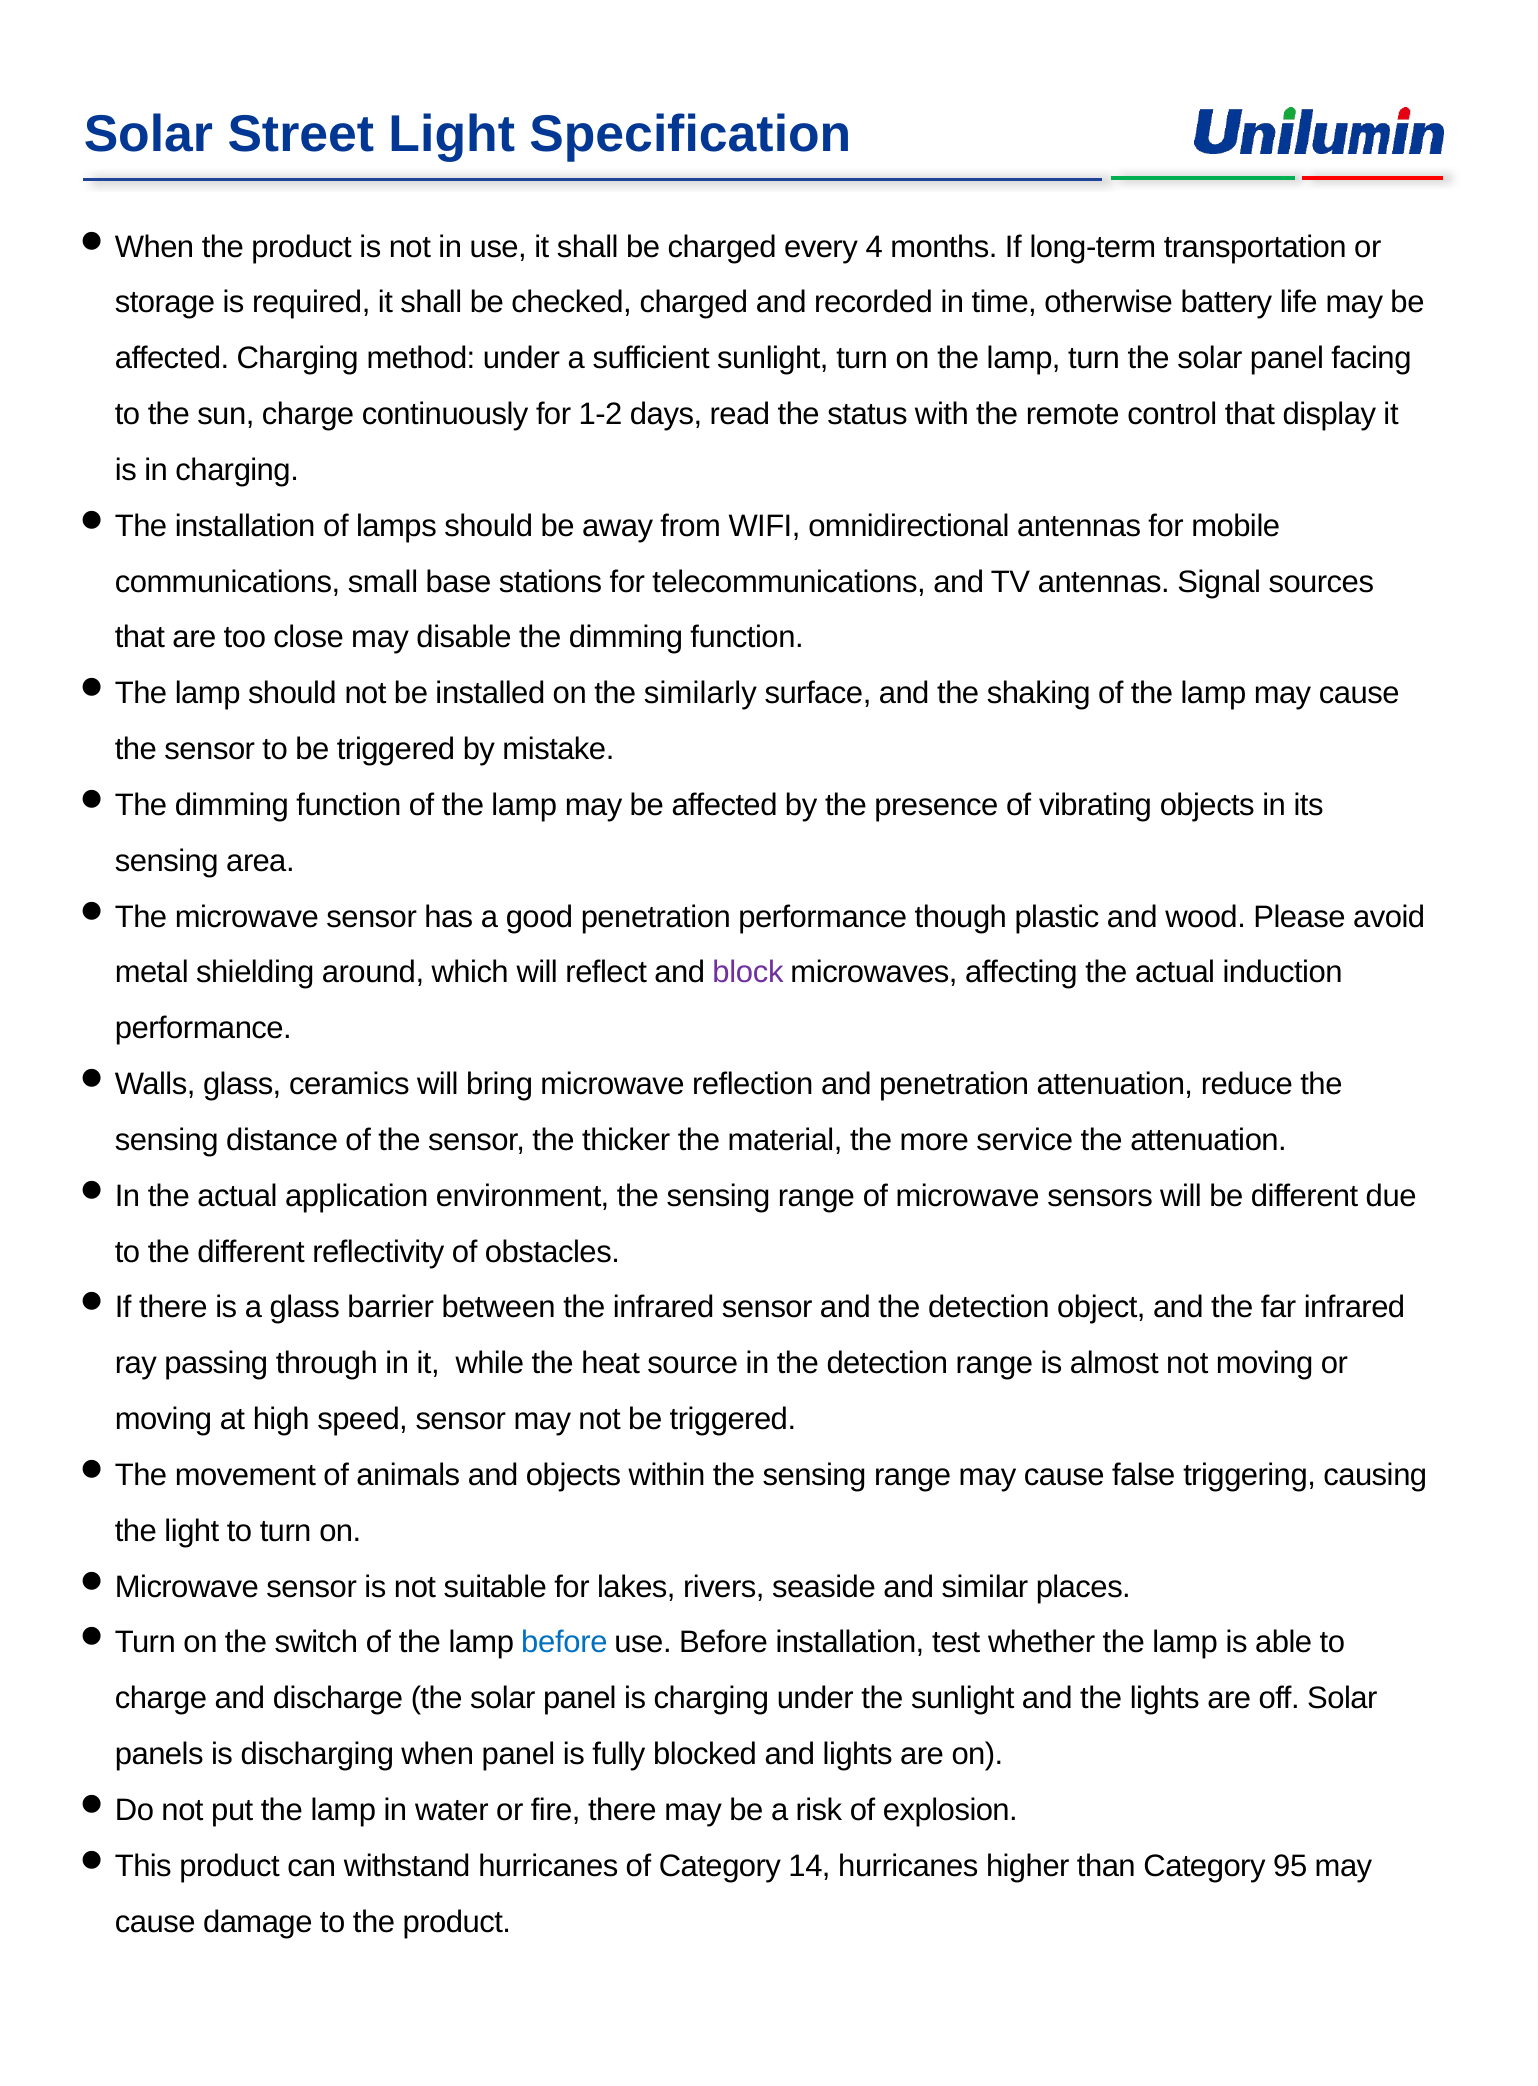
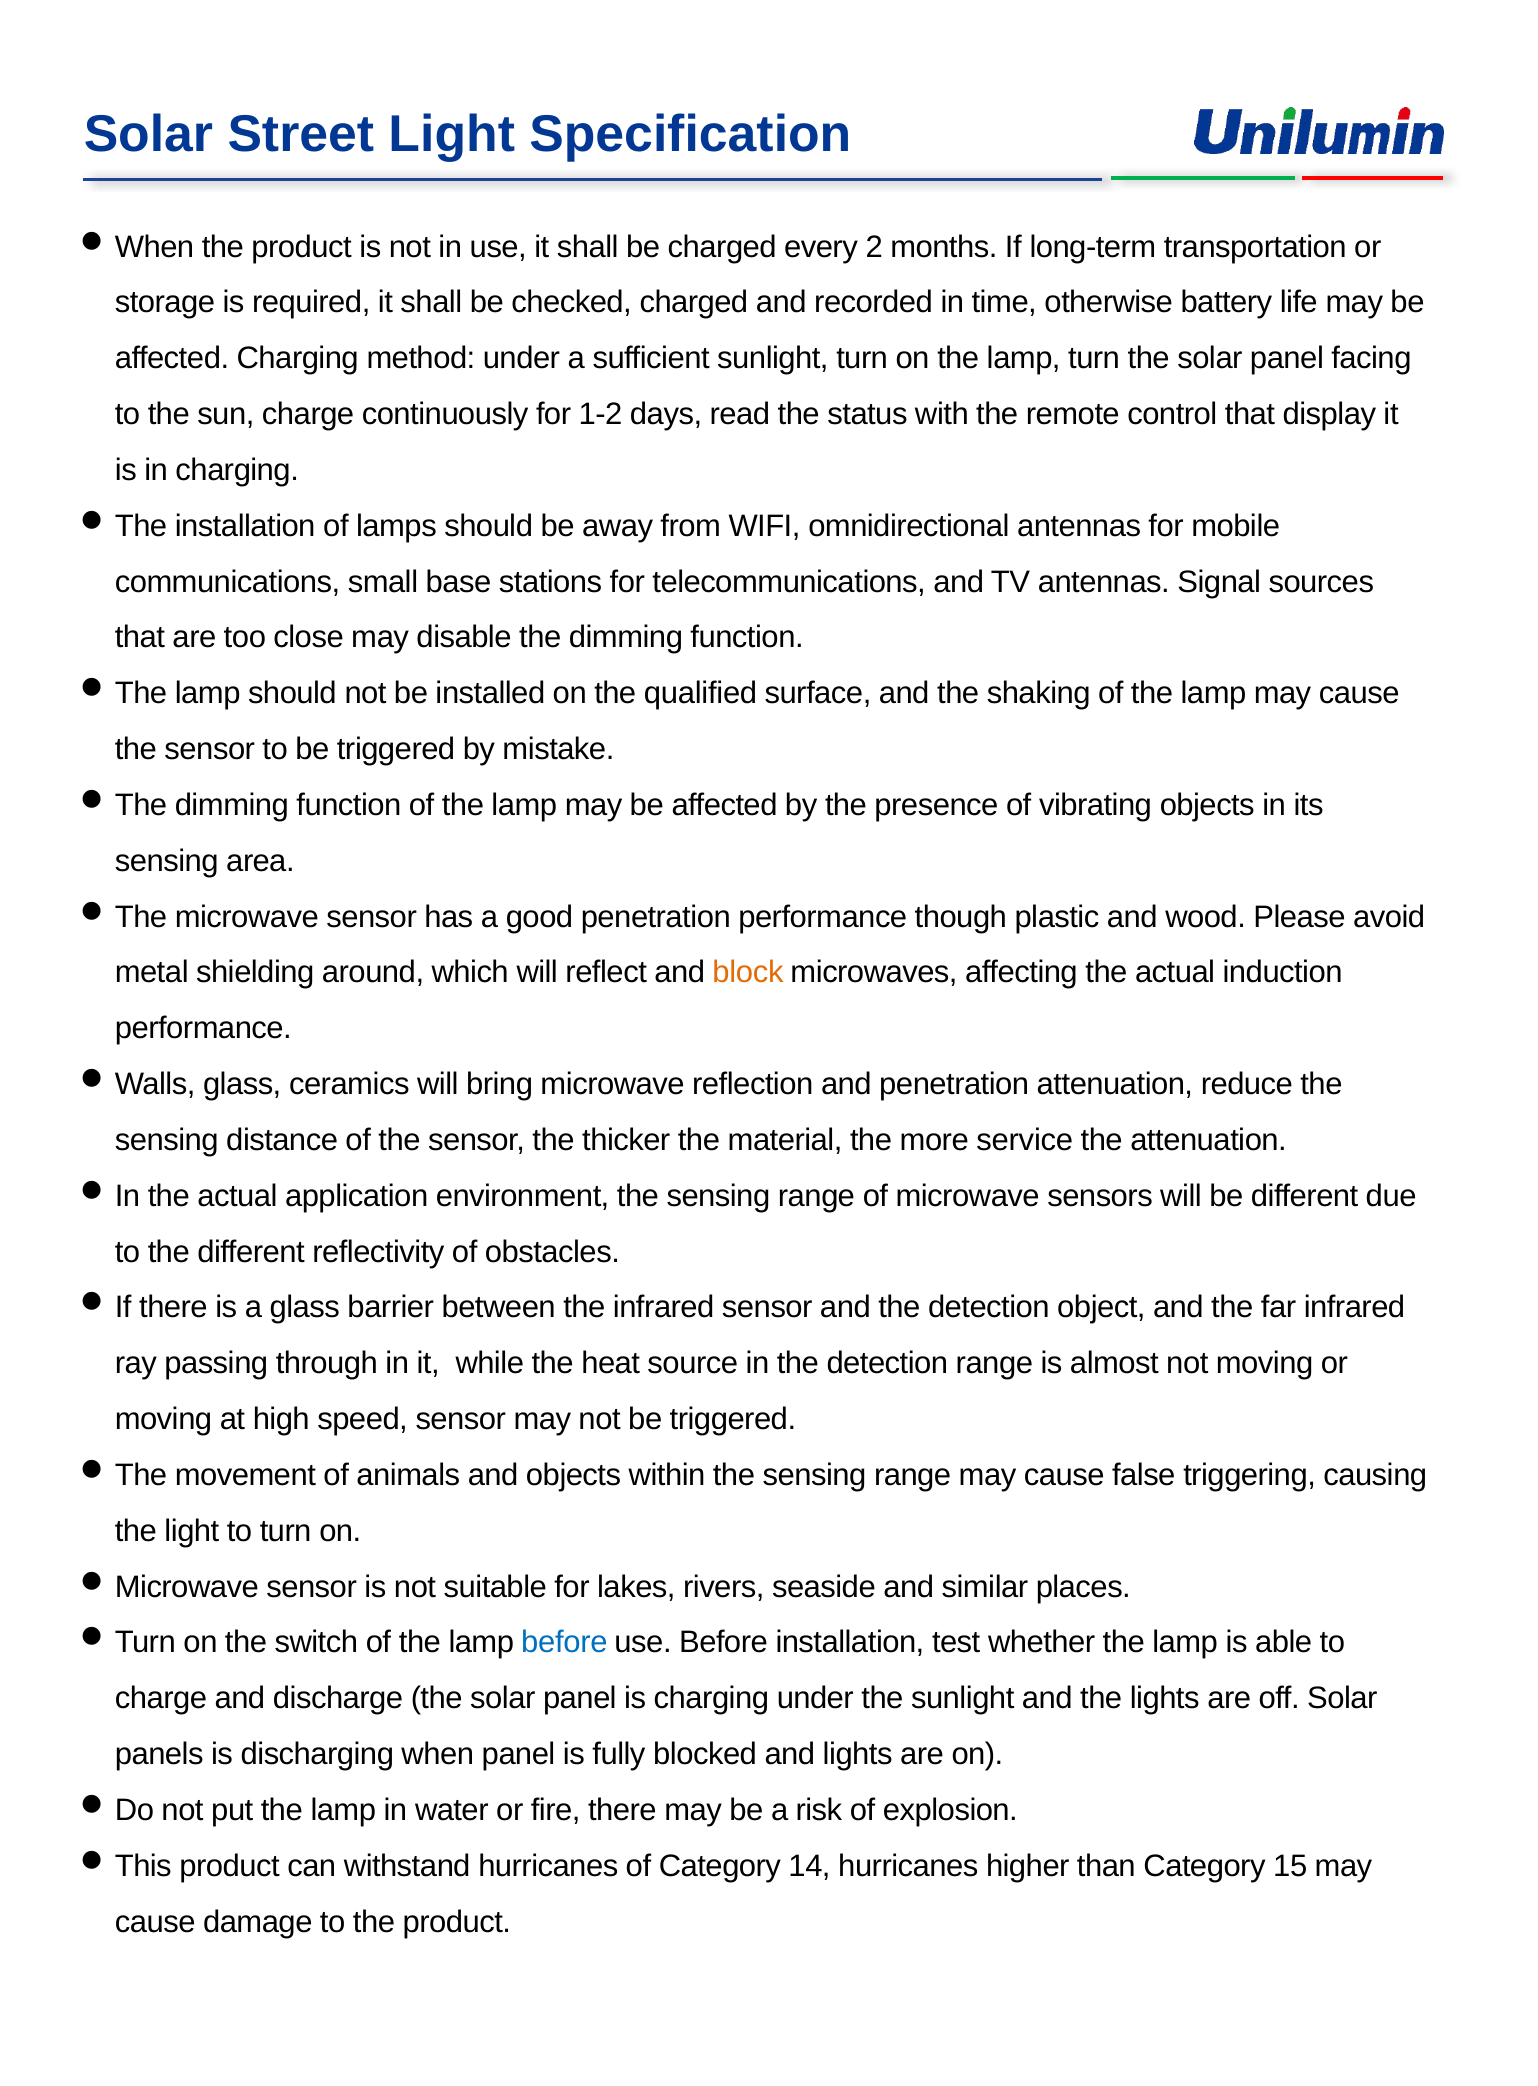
4: 4 -> 2 (874, 247)
similarly: similarly -> qualified (701, 694)
block colour: purple -> orange (748, 973)
95: 95 -> 15 (1290, 1866)
